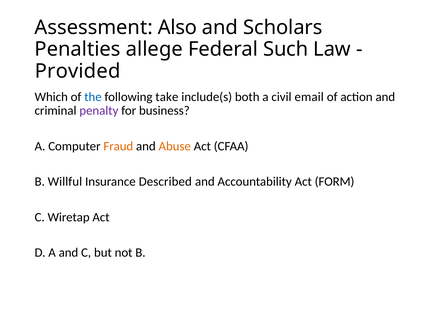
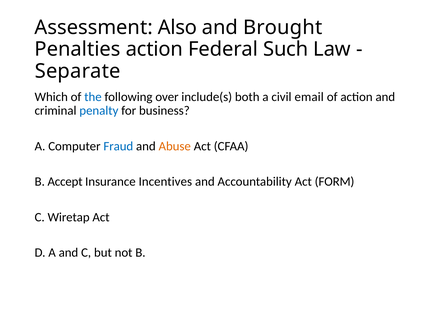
Scholars: Scholars -> Brought (283, 28)
Penalties allege: allege -> action (154, 49)
Provided: Provided -> Separate (78, 71)
take: take -> over (167, 97)
penalty colour: purple -> blue (99, 111)
Fraud colour: orange -> blue (118, 146)
Willful: Willful -> Accept (65, 182)
Described: Described -> Incentives (165, 182)
